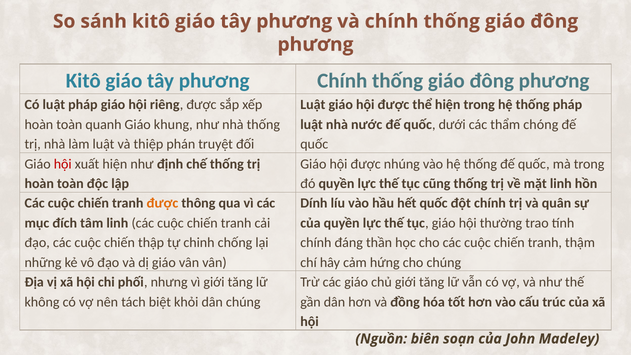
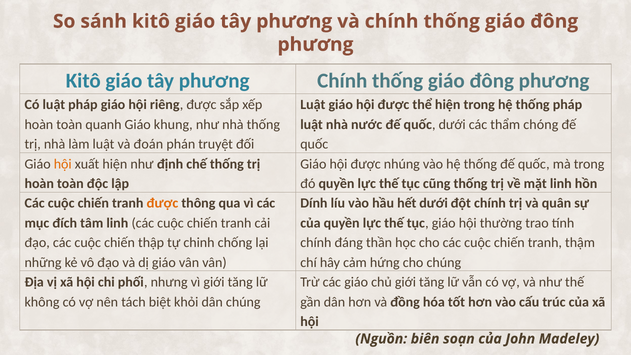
thiệp: thiệp -> đoán (148, 144)
hội colour: red -> orange (63, 164)
hết quốc: quốc -> dưới (434, 203)
